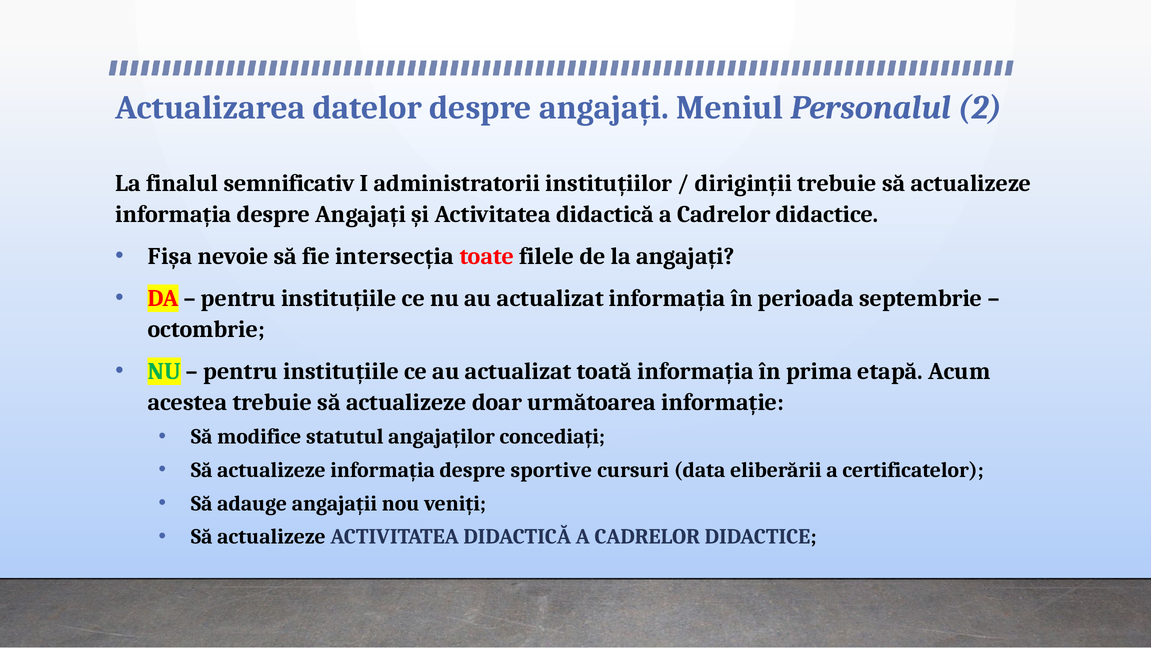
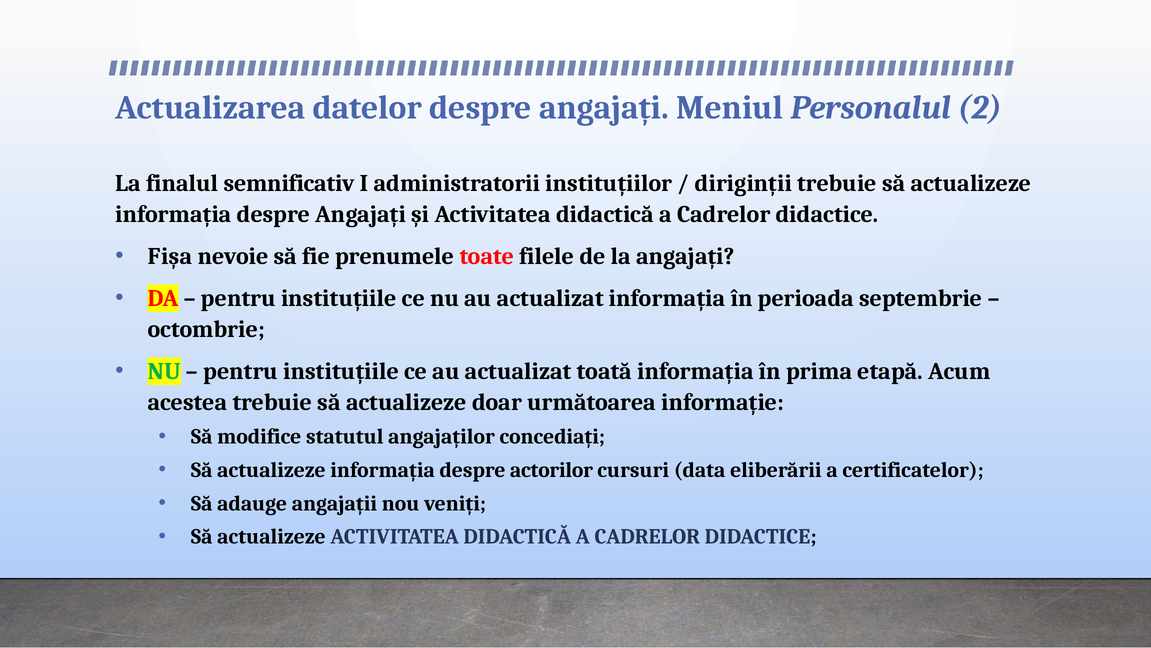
intersecția: intersecția -> prenumele (395, 256)
sportive: sportive -> actorilor (551, 470)
